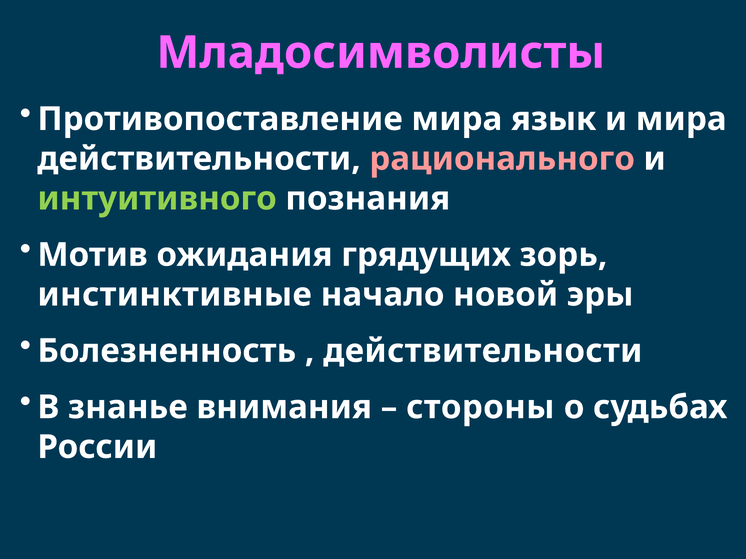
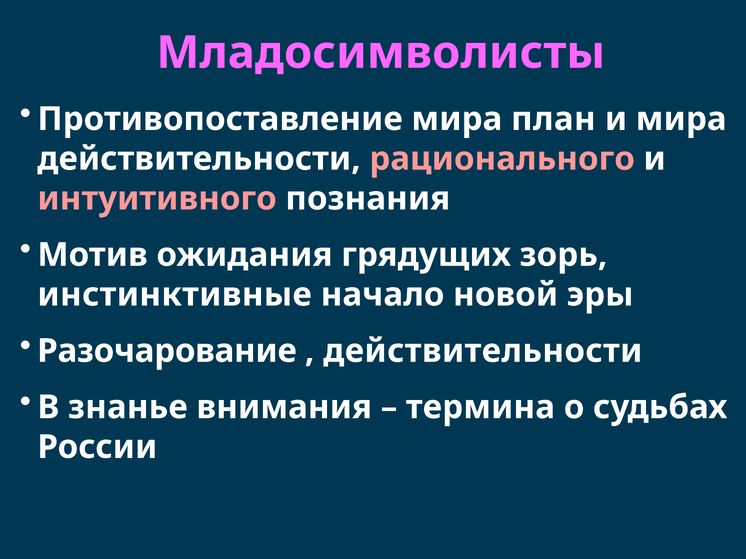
язык: язык -> план (553, 119)
интуитивного colour: light green -> pink (157, 199)
Болезненность: Болезненность -> Разочарование (167, 351)
стороны: стороны -> термина (480, 408)
